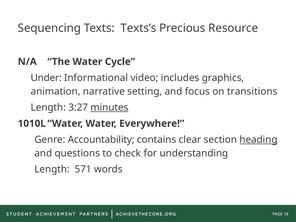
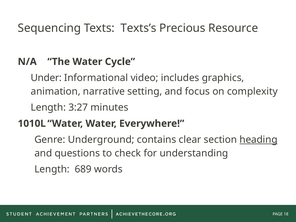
transitions: transitions -> complexity (252, 91)
minutes underline: present -> none (109, 107)
Accountability: Accountability -> Underground (101, 140)
571: 571 -> 689 (83, 169)
